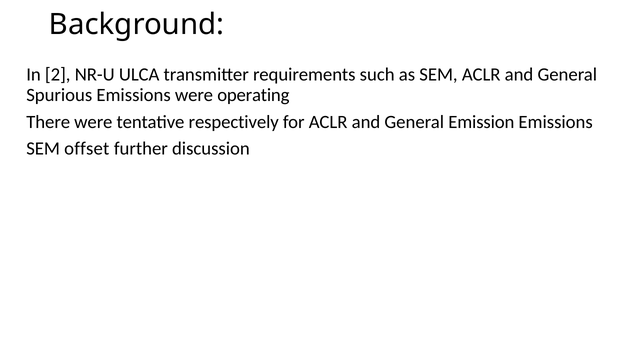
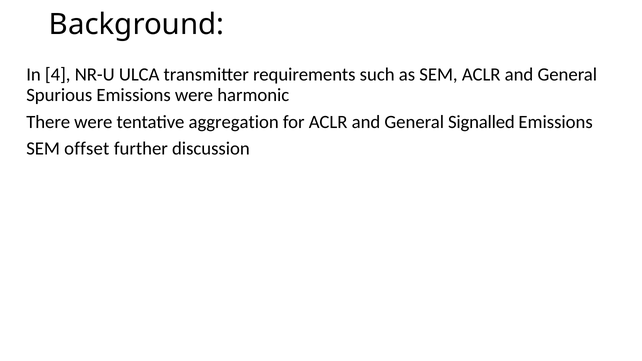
2: 2 -> 4 (58, 75)
operating: operating -> harmonic (253, 95)
respectively: respectively -> aggregation (234, 122)
Emission: Emission -> Signalled (481, 122)
